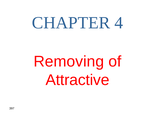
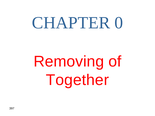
4: 4 -> 0 (119, 23)
Attractive: Attractive -> Together (77, 80)
